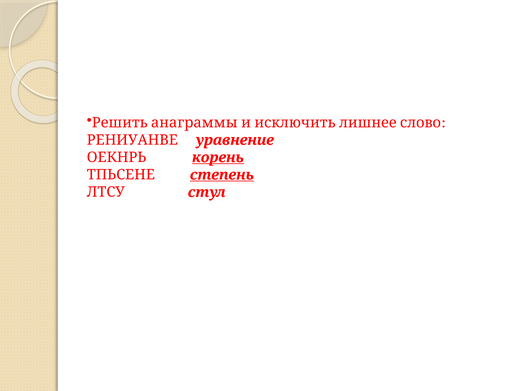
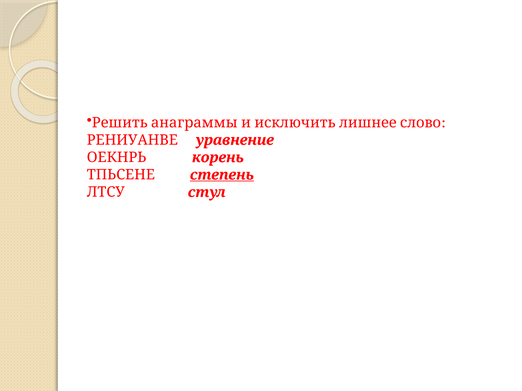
корень underline: present -> none (218, 158)
